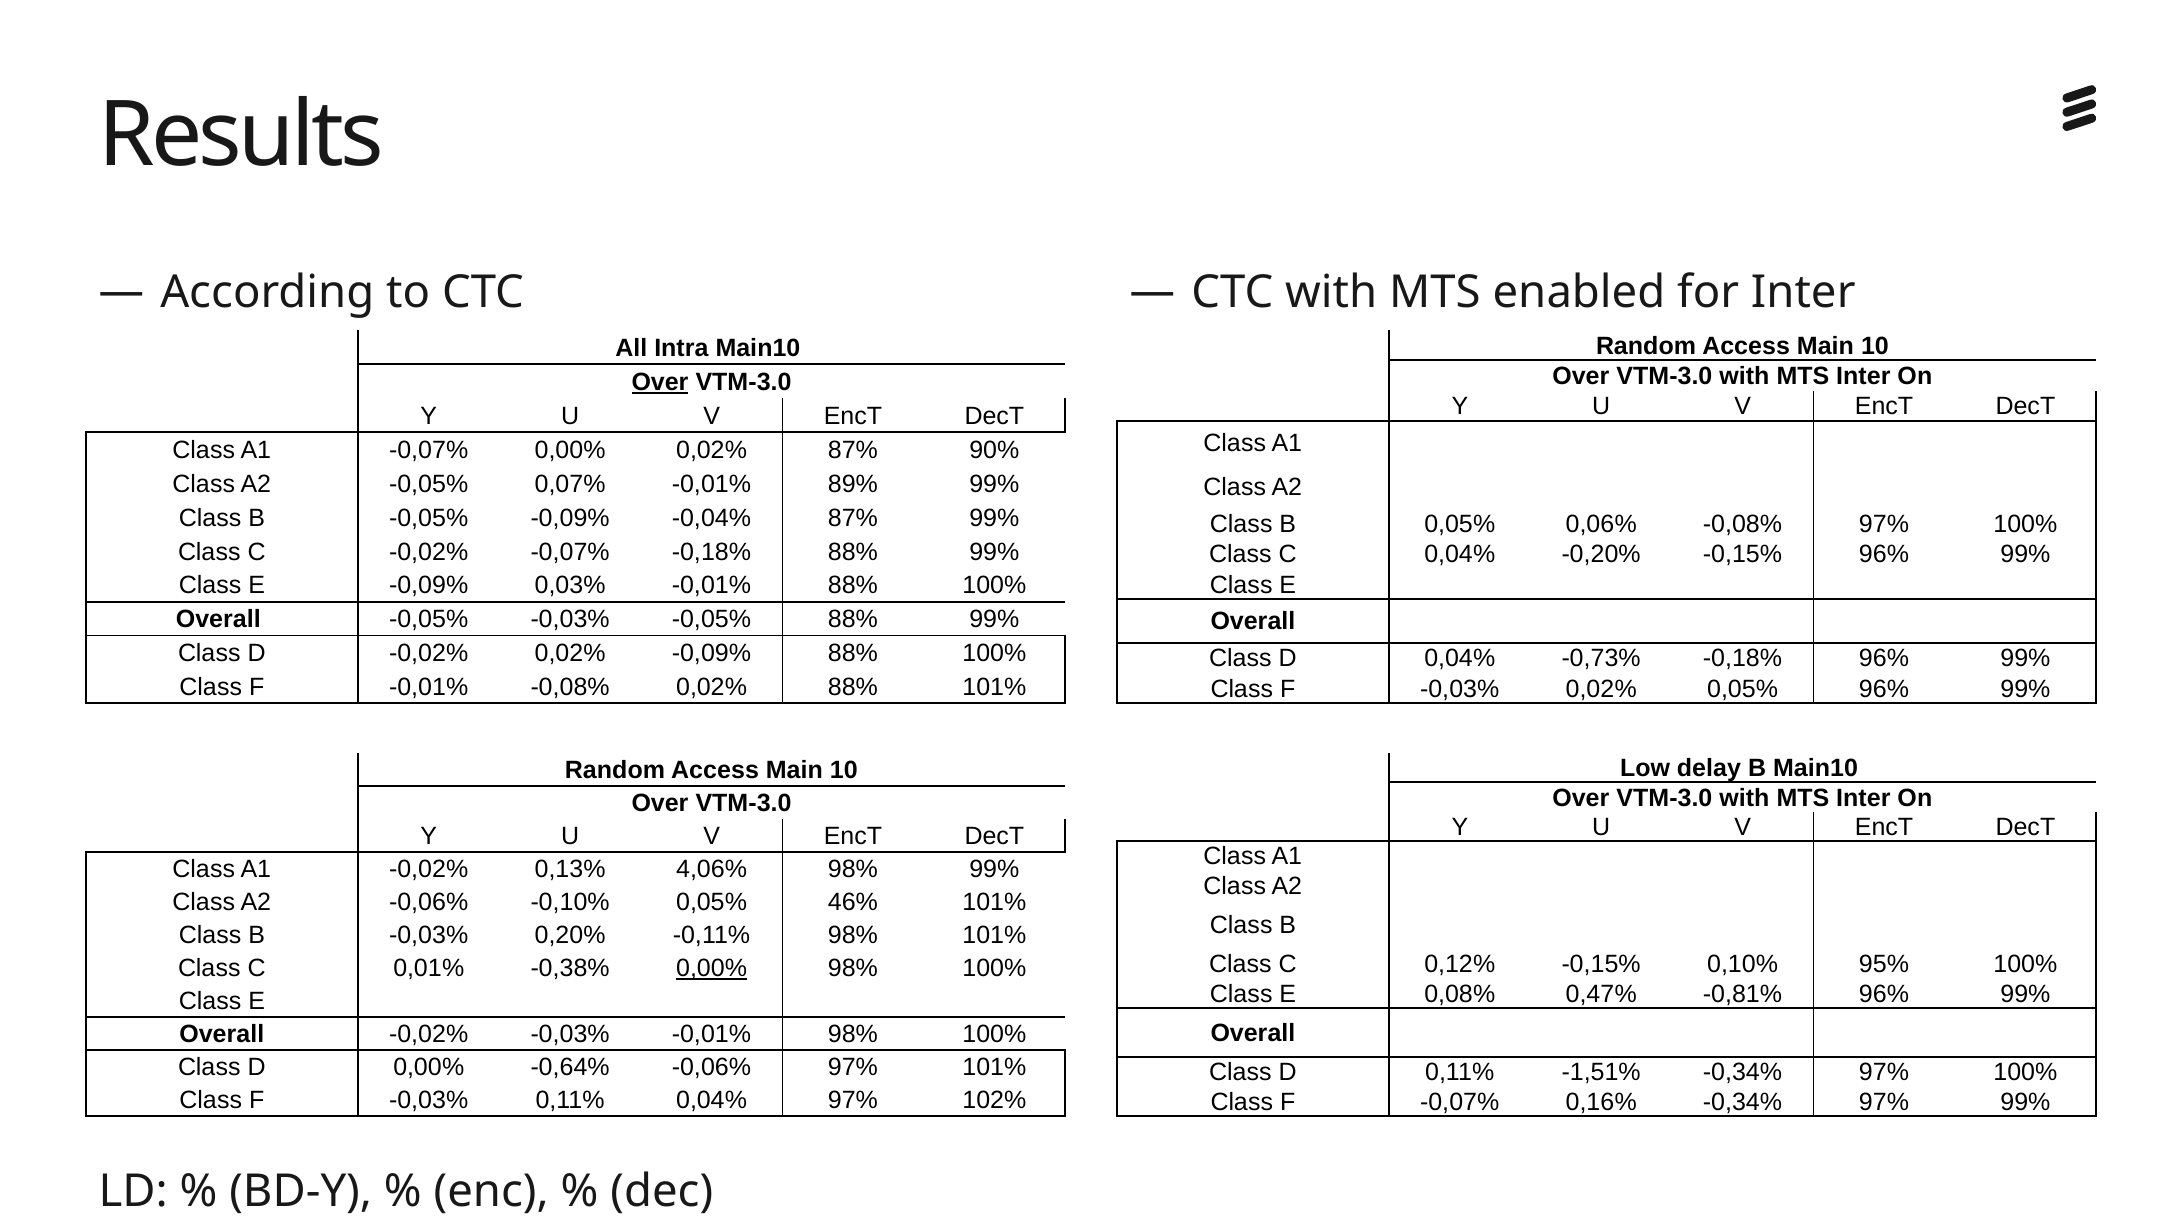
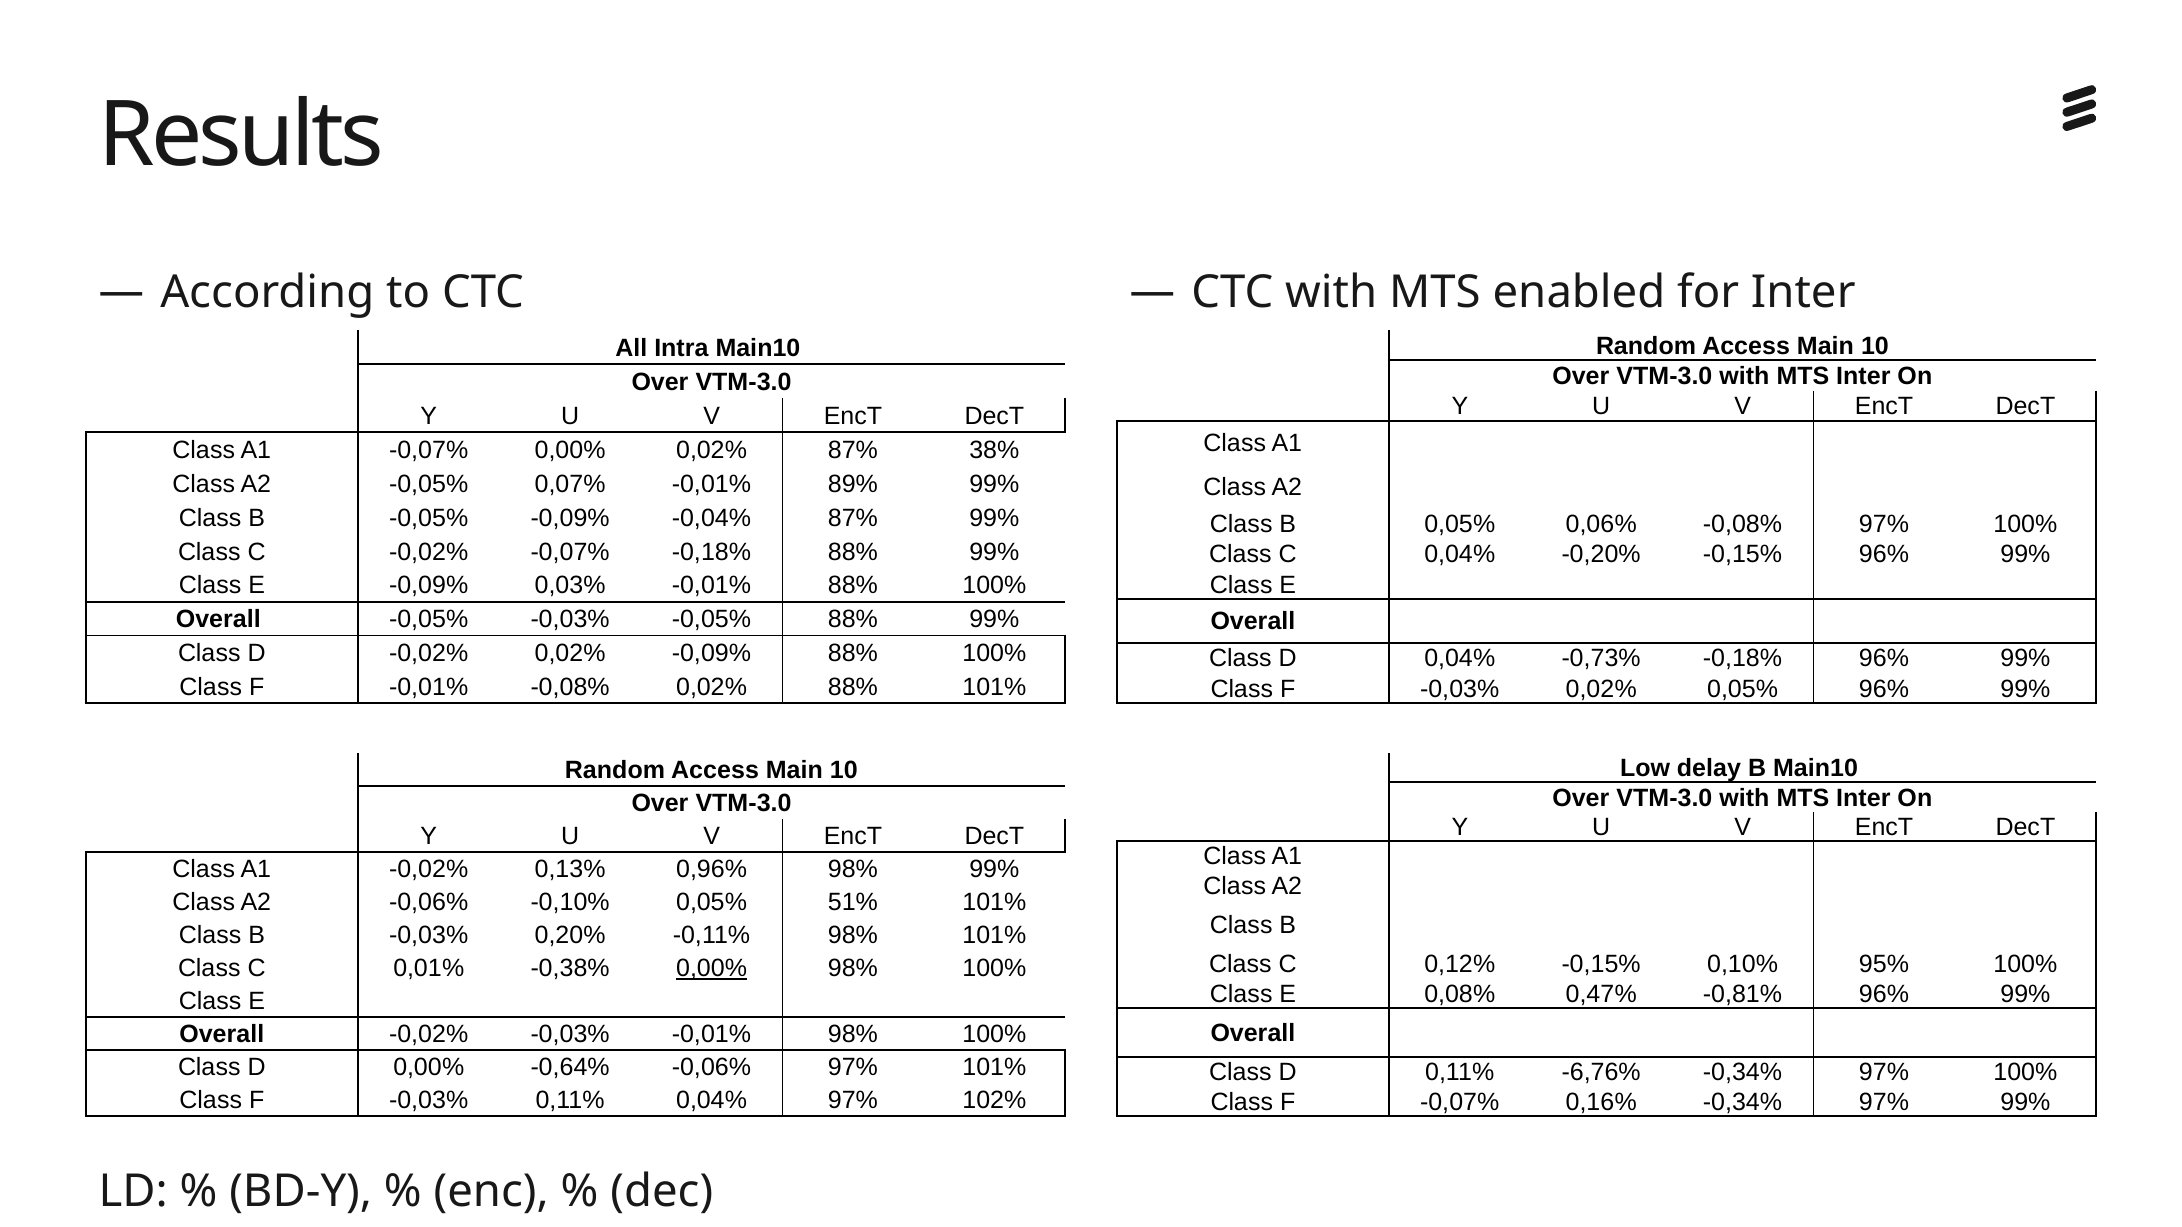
Over underline: present -> none (660, 382)
90%: 90% -> 38% (994, 450)
4,06%: 4,06% -> 0,96% (712, 870)
46%: 46% -> 51% (853, 903)
-1,51%: -1,51% -> -6,76% (1601, 1073)
